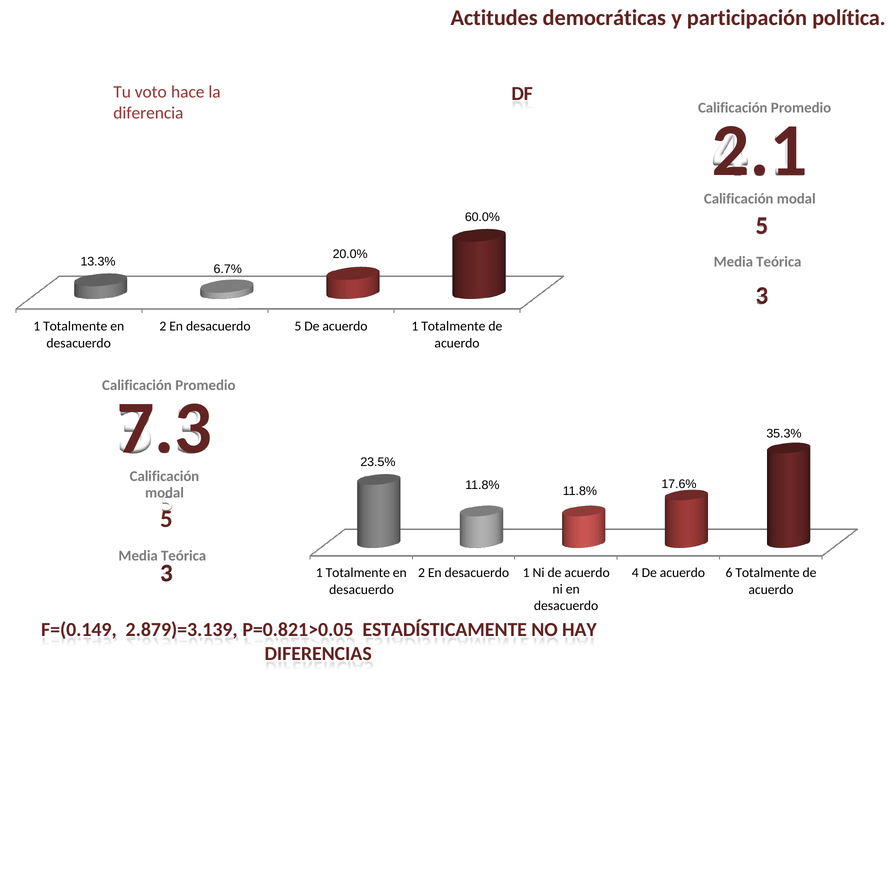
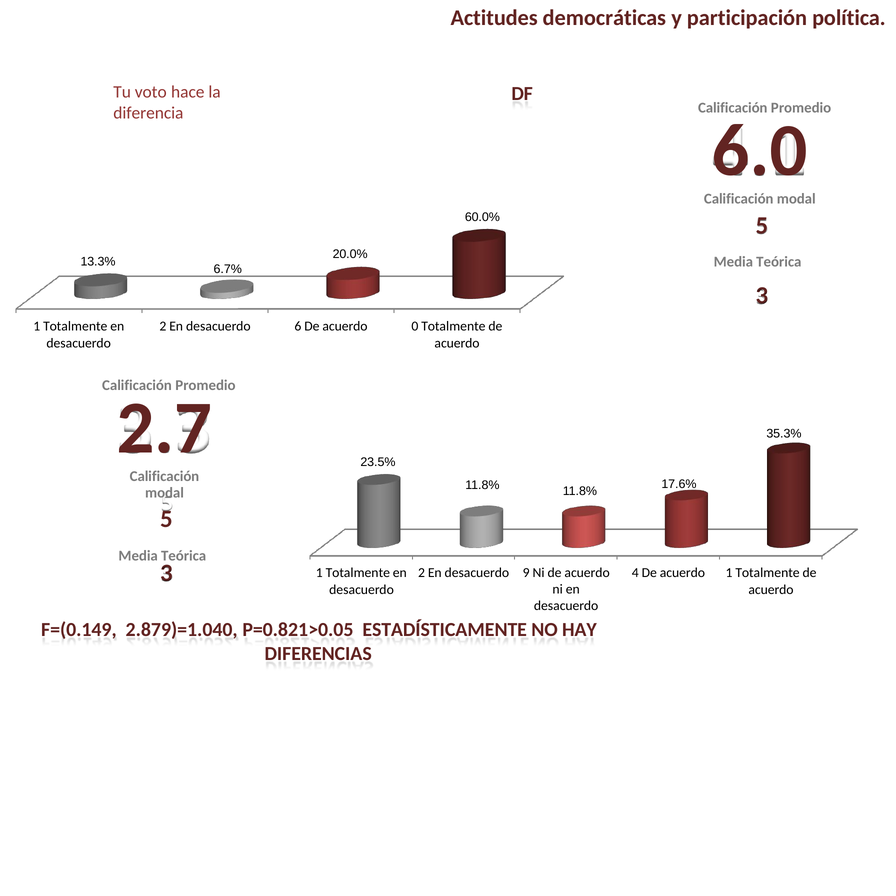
2.1: 2.1 -> 6.0 (760, 151)
desacuerdo 5: 5 -> 6 (298, 326)
acuerdo 1: 1 -> 0 (415, 326)
7.3: 7.3 -> 2.7 (164, 428)
desacuerdo 1: 1 -> 9 (526, 573)
acuerdo 6: 6 -> 1 (729, 573)
2.879)=3.139: 2.879)=3.139 -> 2.879)=1.040 (182, 630)
